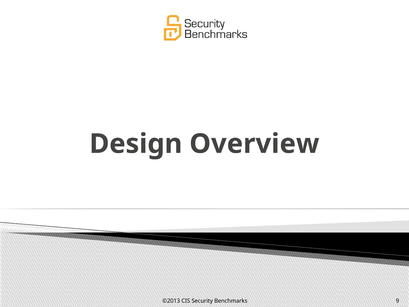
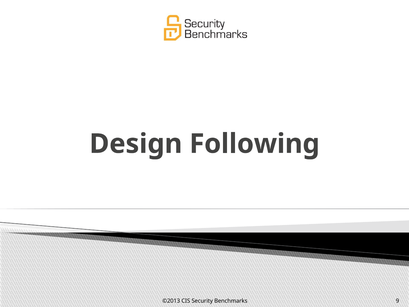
Overview: Overview -> Following (255, 144)
